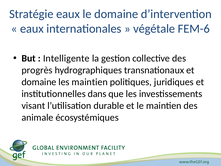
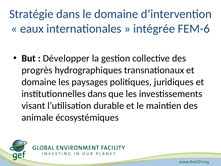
Stratégie eaux: eaux -> dans (68, 14)
végétale: végétale -> intégrée (154, 29)
Intelligente: Intelligente -> Développer (66, 58)
les maintien: maintien -> paysages (90, 82)
